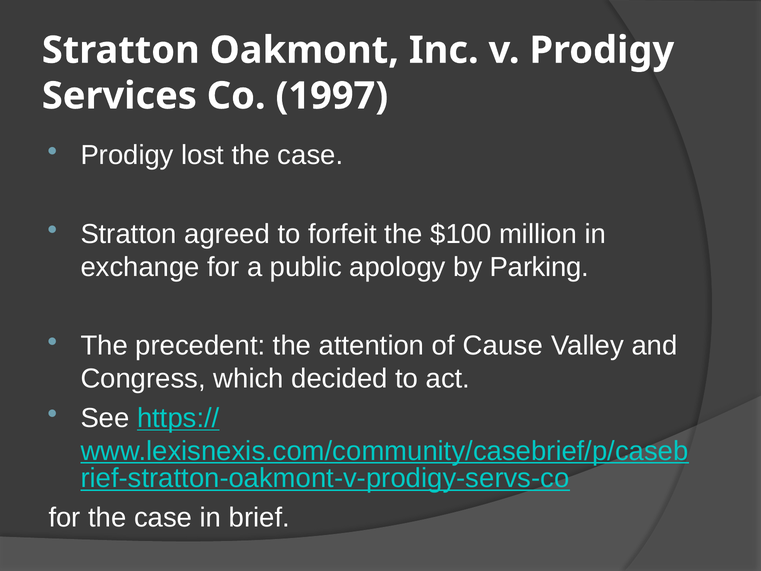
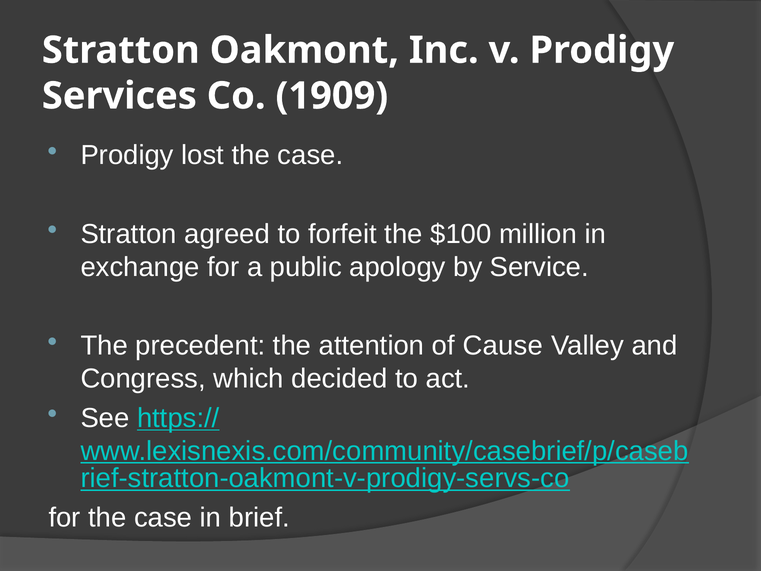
1997: 1997 -> 1909 (332, 96)
Parking: Parking -> Service (539, 267)
